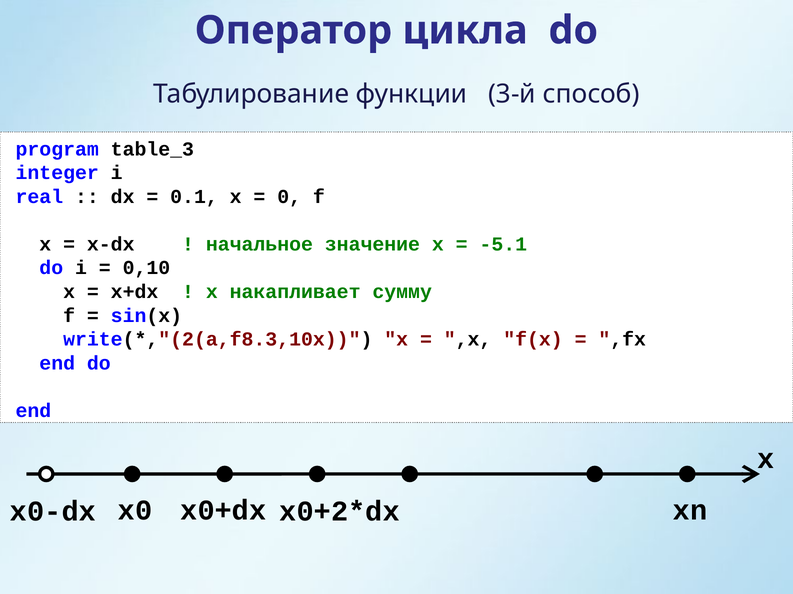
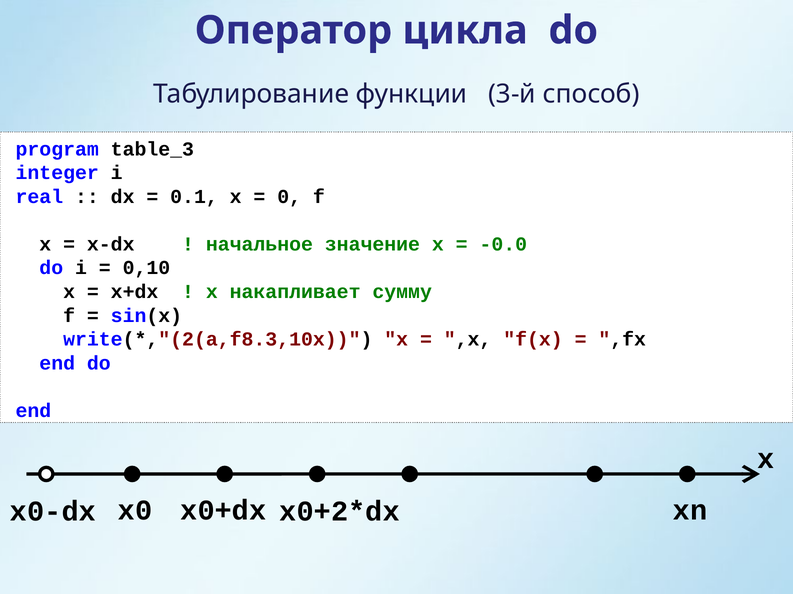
-5.1: -5.1 -> -0.0 (503, 245)
